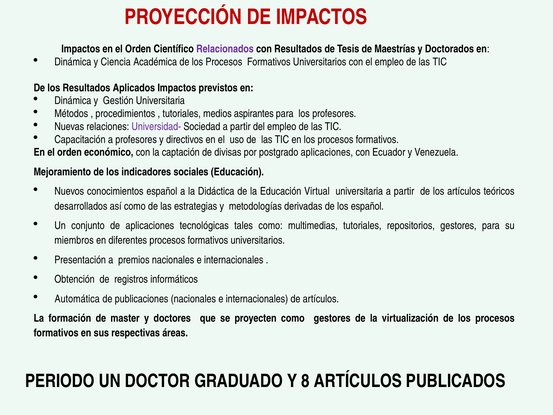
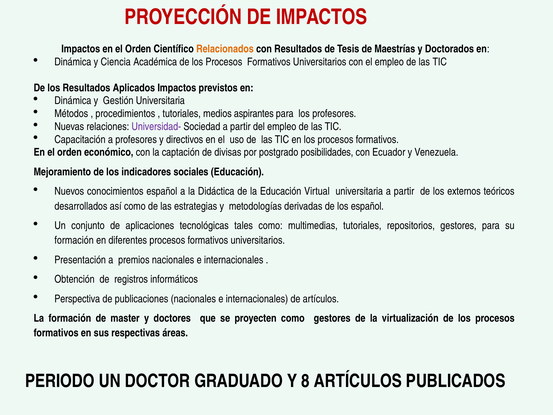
Relacionados colour: purple -> orange (225, 49)
postgrado aplicaciones: aplicaciones -> posibilidades (327, 152)
los artículos: artículos -> externos (464, 191)
miembros: miembros -> formación (74, 240)
Automática: Automática -> Perspectiva (77, 299)
